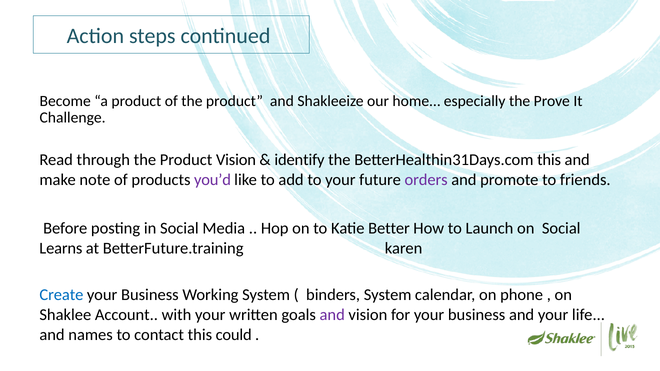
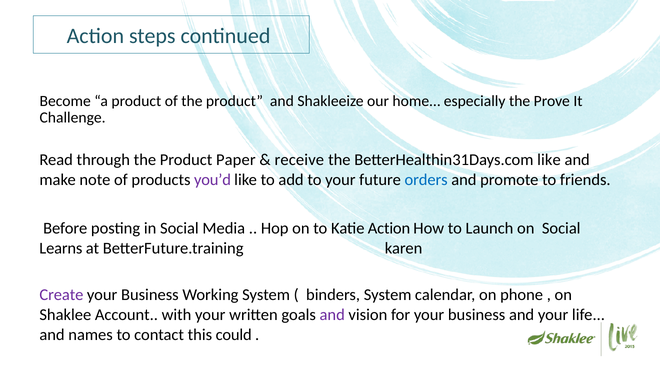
Product Vision: Vision -> Paper (236, 160)
identify: identify -> receive (299, 160)
BetterHealthin31Days.com this: this -> like (549, 160)
orders colour: purple -> blue (426, 180)
Katie Better: Better -> Action (389, 229)
Create colour: blue -> purple (61, 295)
